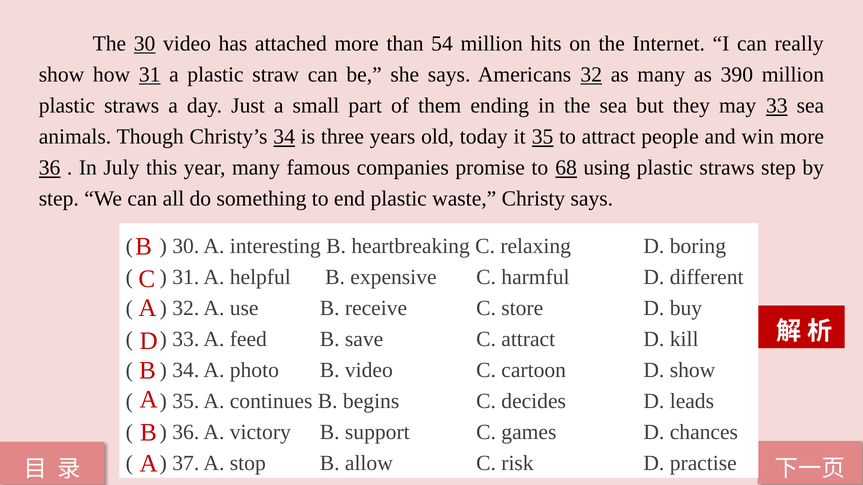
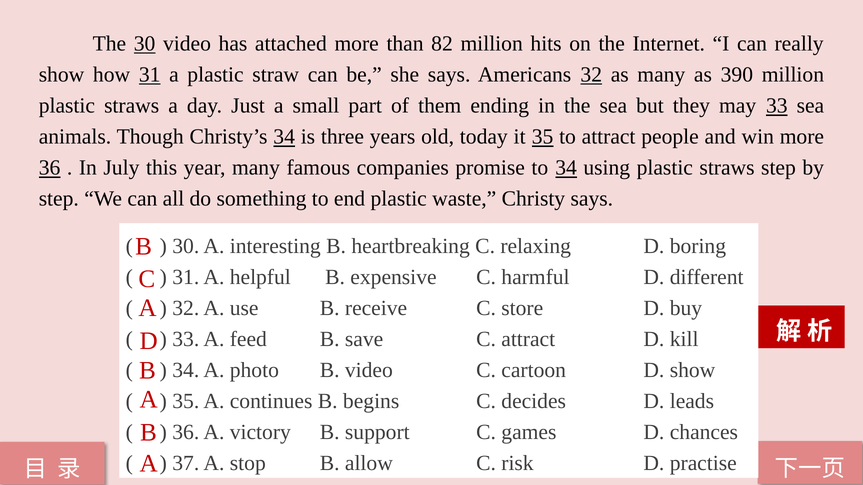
54: 54 -> 82 (442, 44)
to 68: 68 -> 34 (566, 168)
